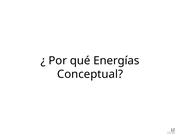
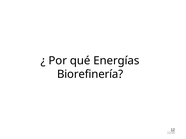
Conceptual: Conceptual -> Biorefinería (90, 74)
